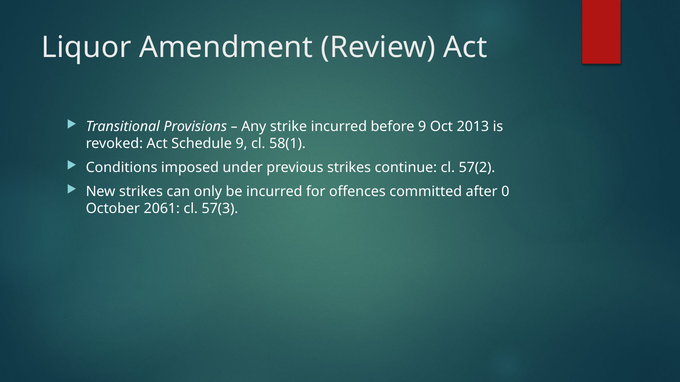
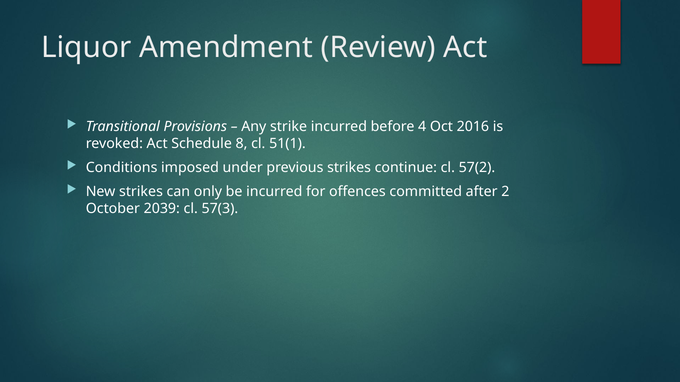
before 9: 9 -> 4 (422, 127)
2013: 2013 -> 2016 (473, 127)
Schedule 9: 9 -> 8 (242, 144)
58(1: 58(1 -> 51(1 (287, 144)
0: 0 -> 2 (505, 192)
2061: 2061 -> 2039 (162, 209)
